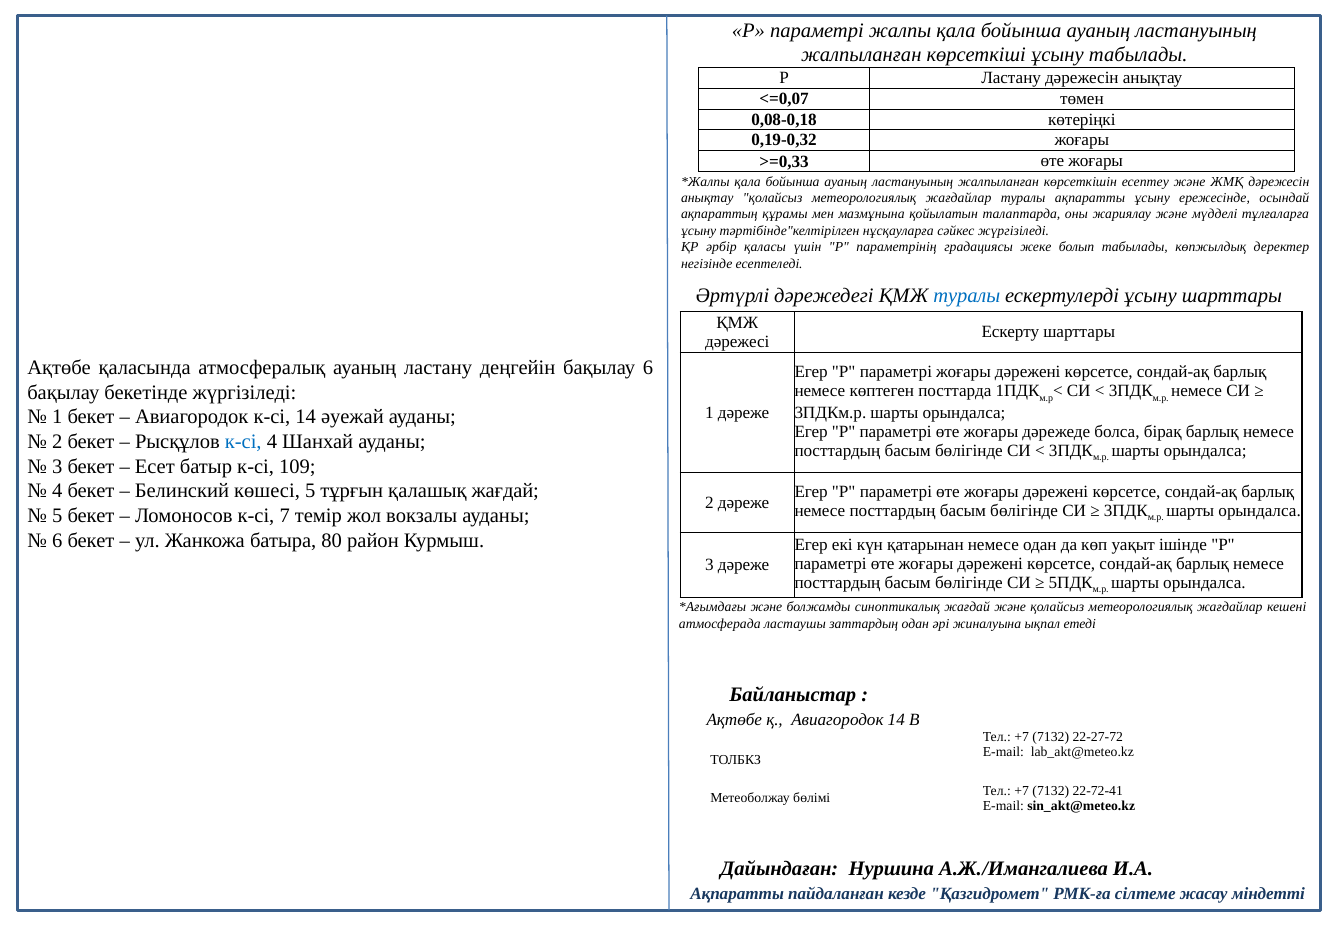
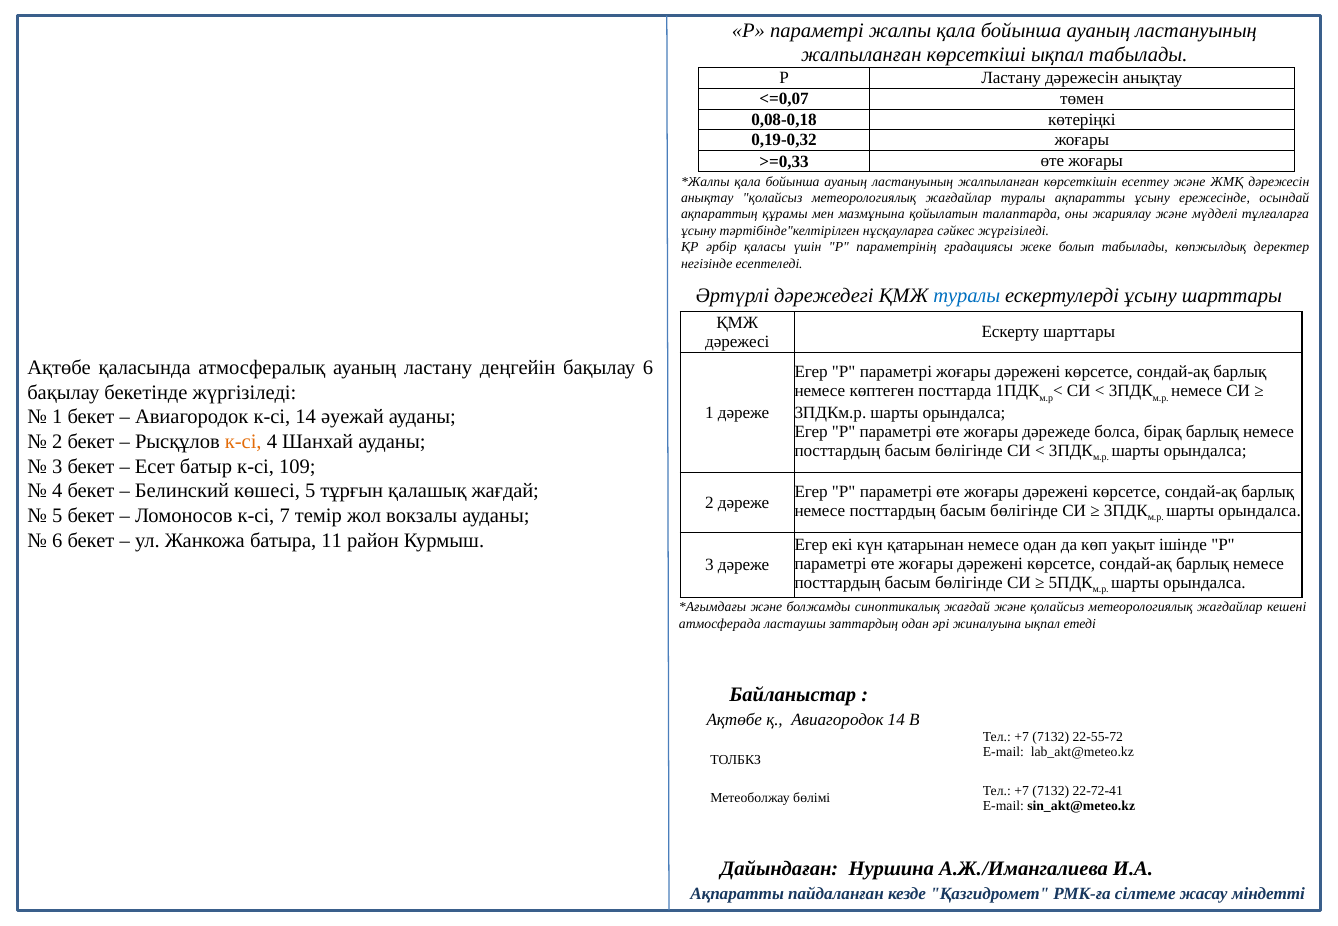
көрсеткіші ұсыну: ұсыну -> ықпал (1057, 55)
к-сі colour: blue -> orange (243, 442)
80: 80 -> 11 (332, 541)
22-27-72: 22-27-72 -> 22-55-72 (1098, 737)
